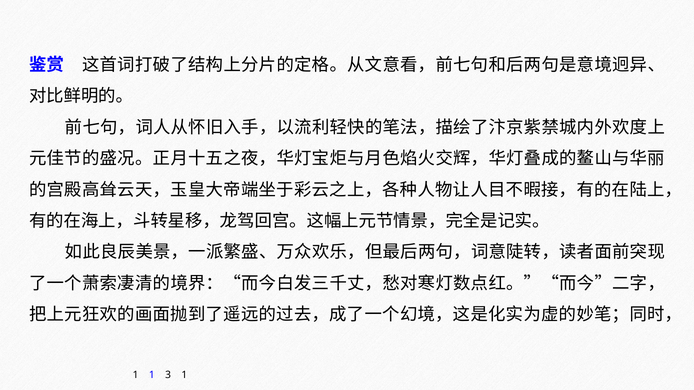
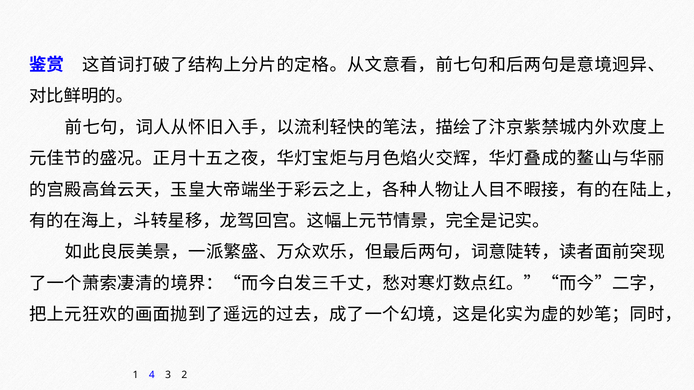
1 1: 1 -> 4 (152, 375)
3 1: 1 -> 2 (184, 375)
